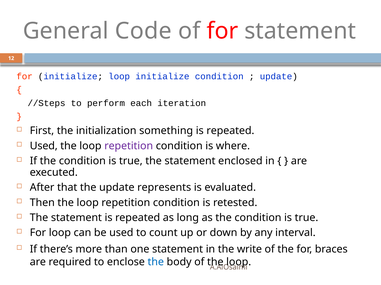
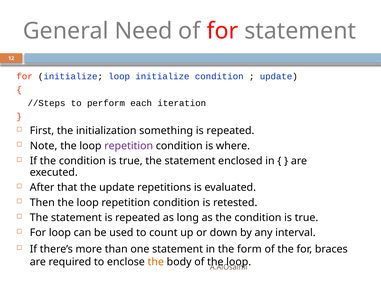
Code: Code -> Need (143, 31)
Used: Used -> Note (44, 146)
represents: represents -> repetitions (164, 188)
write: write -> form (249, 250)
the colour: blue -> orange (156, 263)
